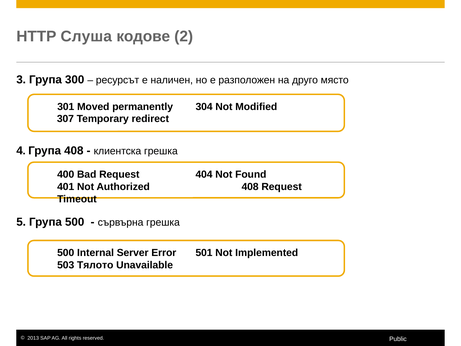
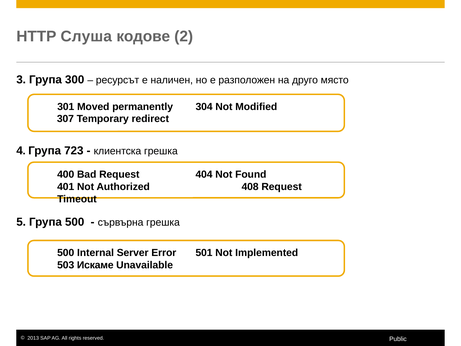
Група 408: 408 -> 723 (74, 151)
Тялото: Тялото -> Искаме (95, 265)
